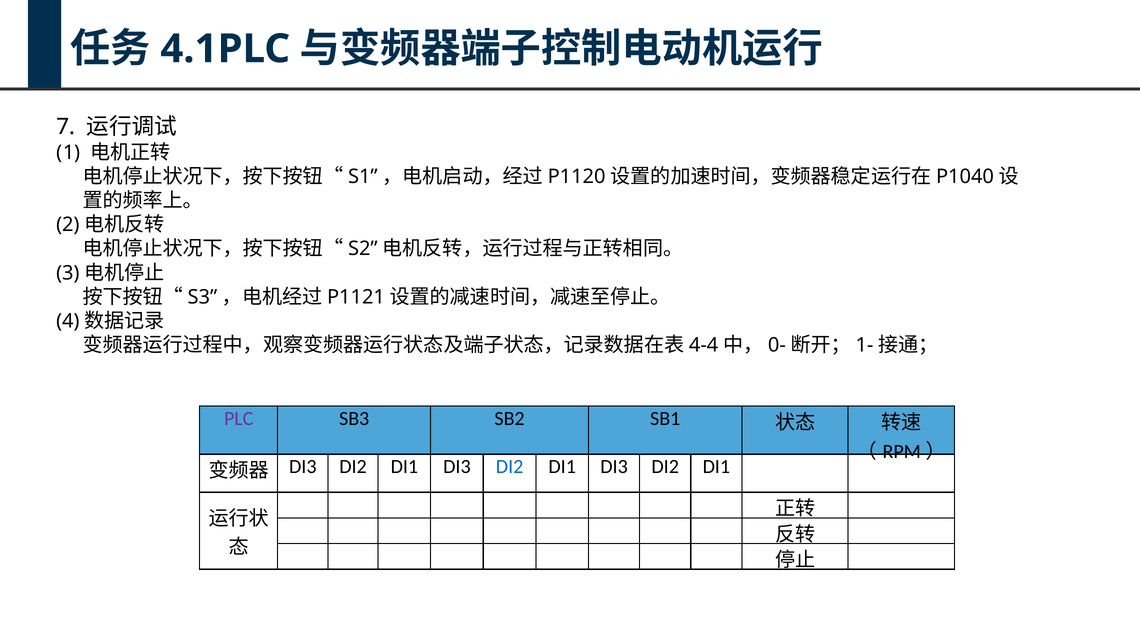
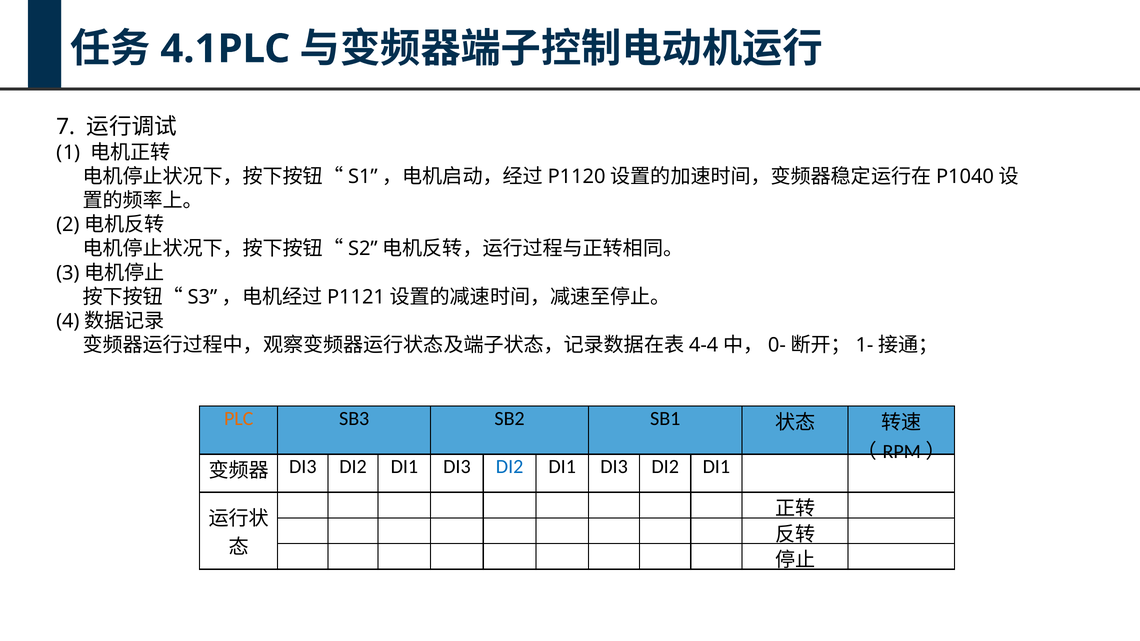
PLC colour: purple -> orange (239, 419)
